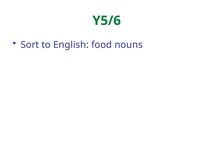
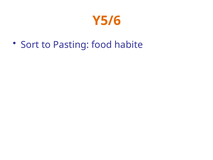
Y5/6 colour: green -> orange (107, 21)
English: English -> Pasting (71, 45)
nouns: nouns -> habite (129, 45)
